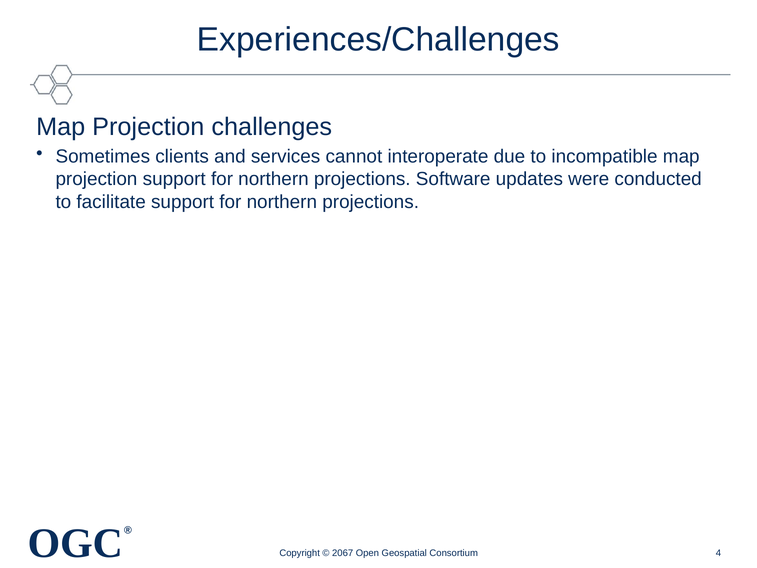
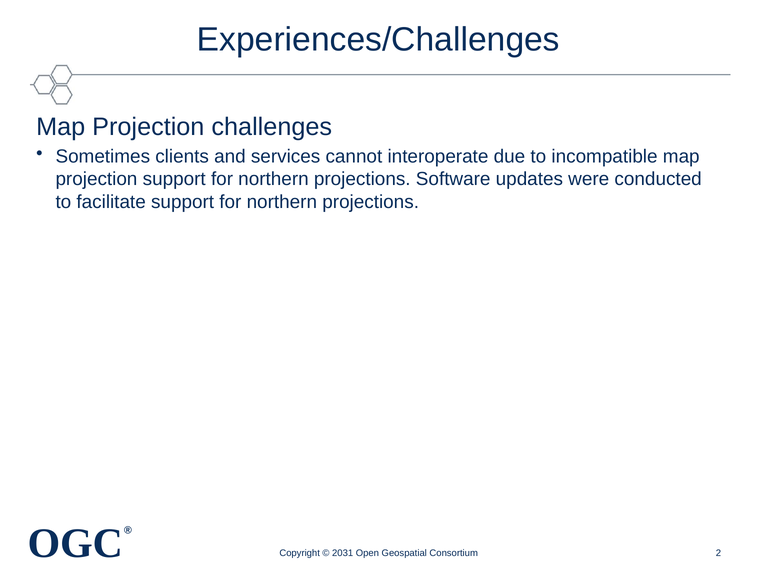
2067: 2067 -> 2031 (343, 553)
4: 4 -> 2 (719, 553)
